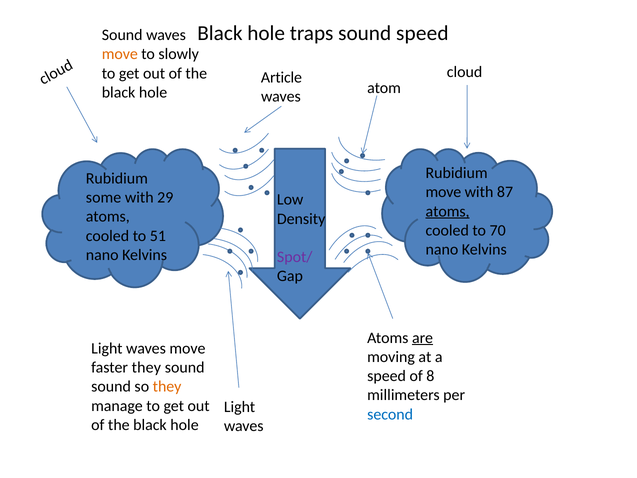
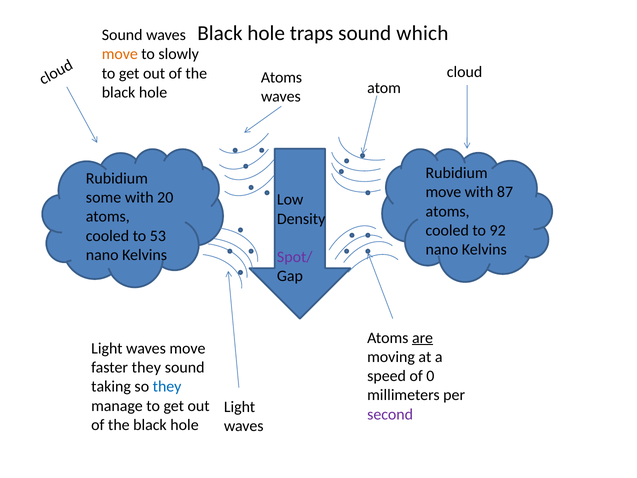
sound speed: speed -> which (422, 33)
Article: Article -> Atoms (281, 77)
29: 29 -> 20 (165, 197)
atoms underline: present -> none (448, 211)
70: 70 -> 92 (498, 230)
51: 51 -> 53 (158, 236)
8: 8 -> 0 (430, 376)
sound: sound -> taking (111, 386)
they colour: orange -> blue (167, 386)
second colour: blue -> purple (390, 414)
